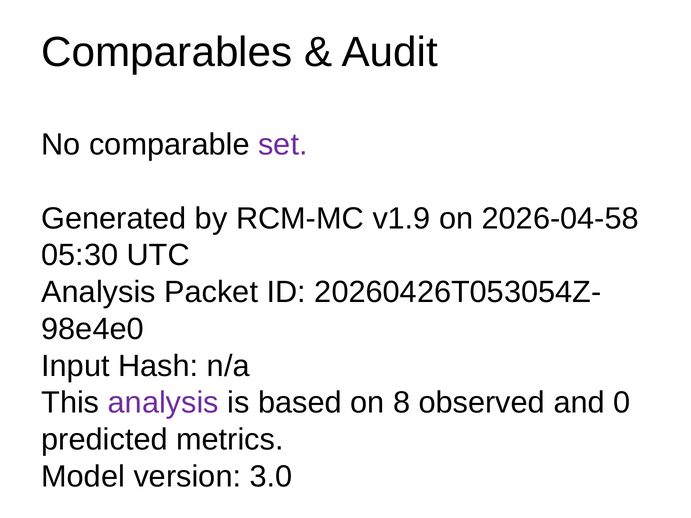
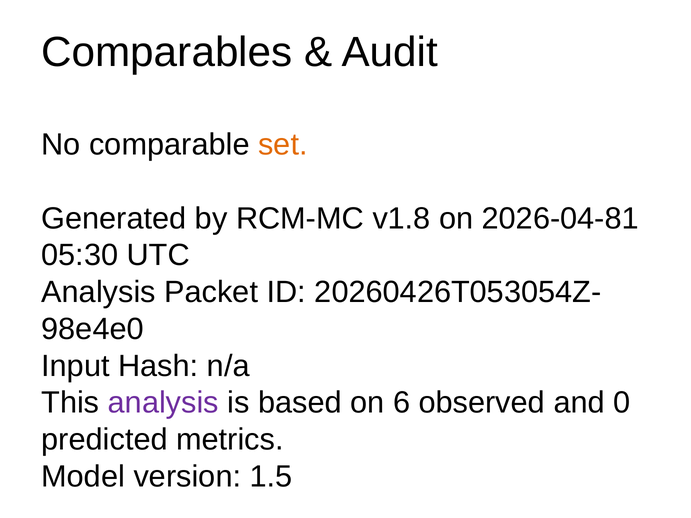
set colour: purple -> orange (283, 145)
v1.9: v1.9 -> v1.8 (402, 219)
2026-04-58: 2026-04-58 -> 2026-04-81 (560, 219)
8: 8 -> 6 (402, 403)
3.0: 3.0 -> 1.5 (271, 477)
